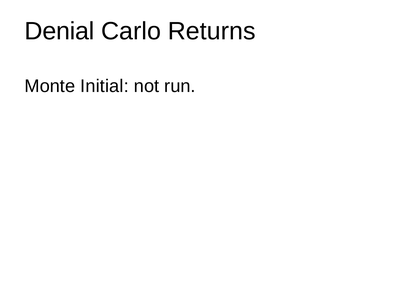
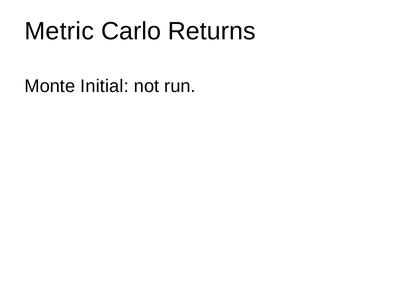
Denial: Denial -> Metric (59, 31)
